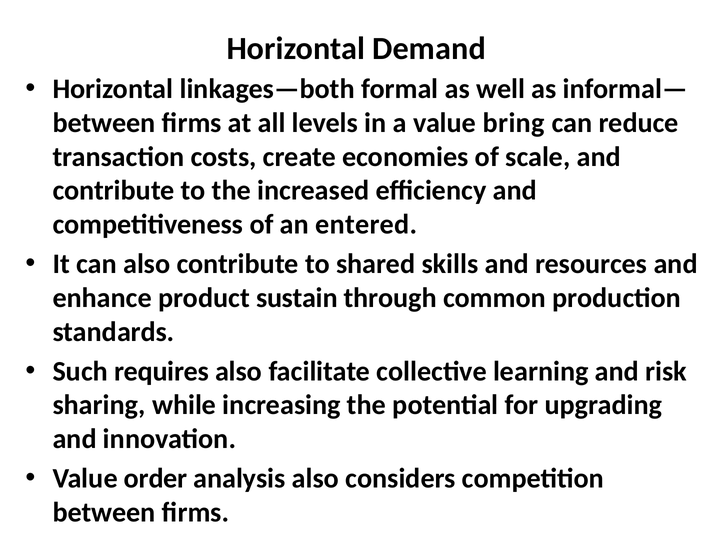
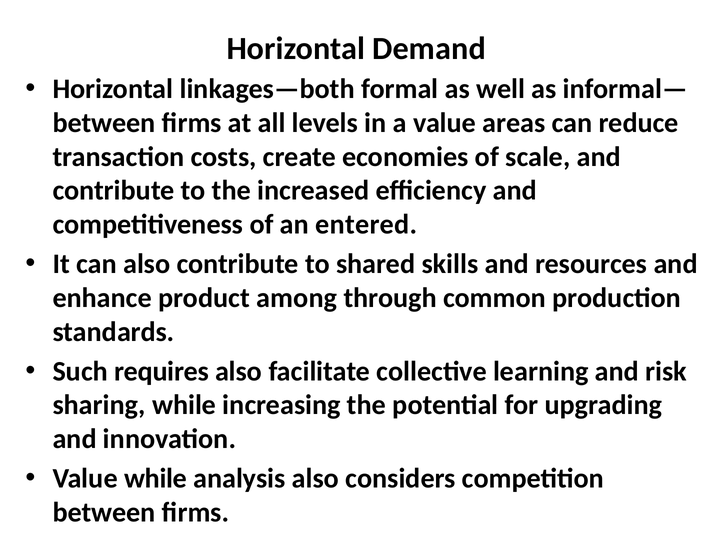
bring: bring -> areas (514, 123)
sustain: sustain -> among (297, 298)
Value order: order -> while (156, 478)
